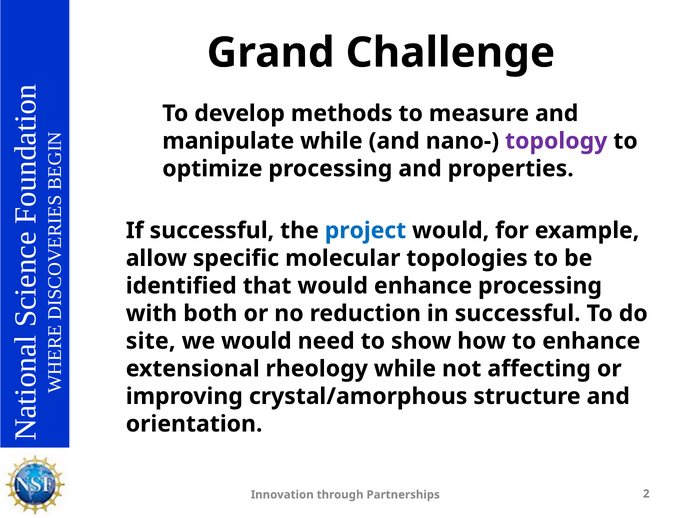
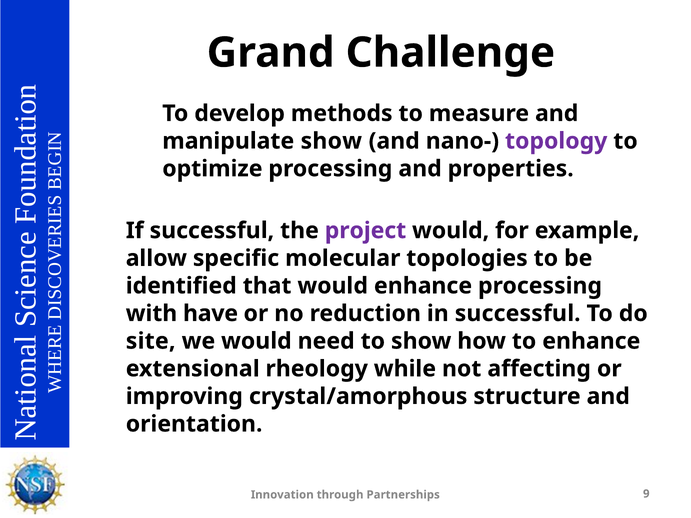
manipulate while: while -> show (331, 141)
project colour: blue -> purple (365, 231)
both: both -> have (211, 314)
2: 2 -> 9 (646, 494)
